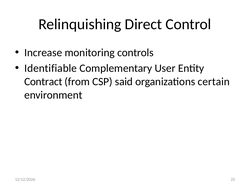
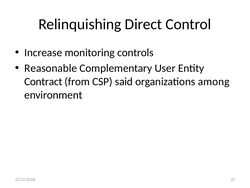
Identifiable: Identifiable -> Reasonable (51, 68)
certain: certain -> among (214, 81)
